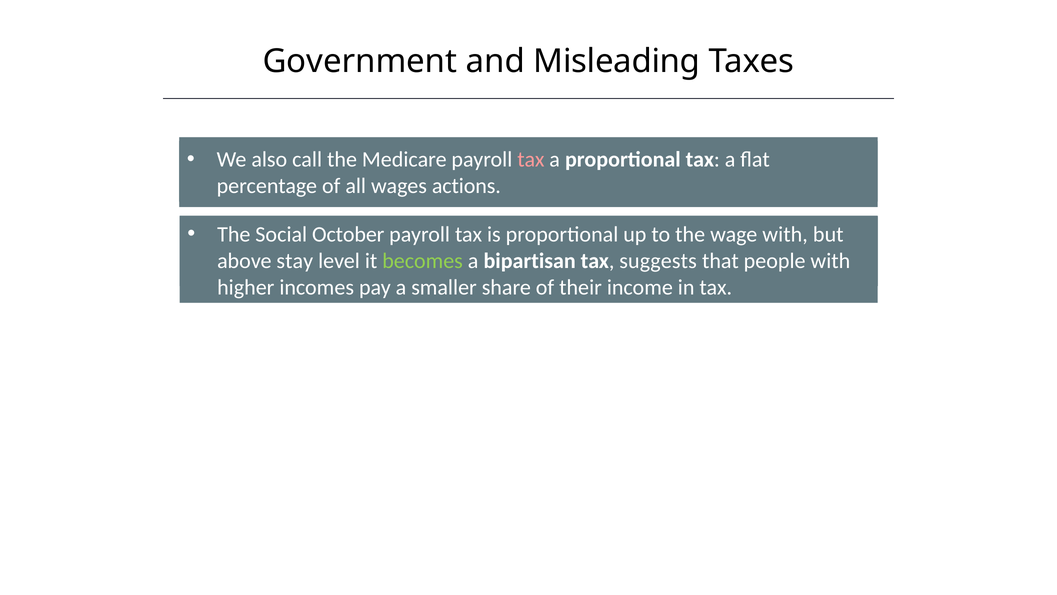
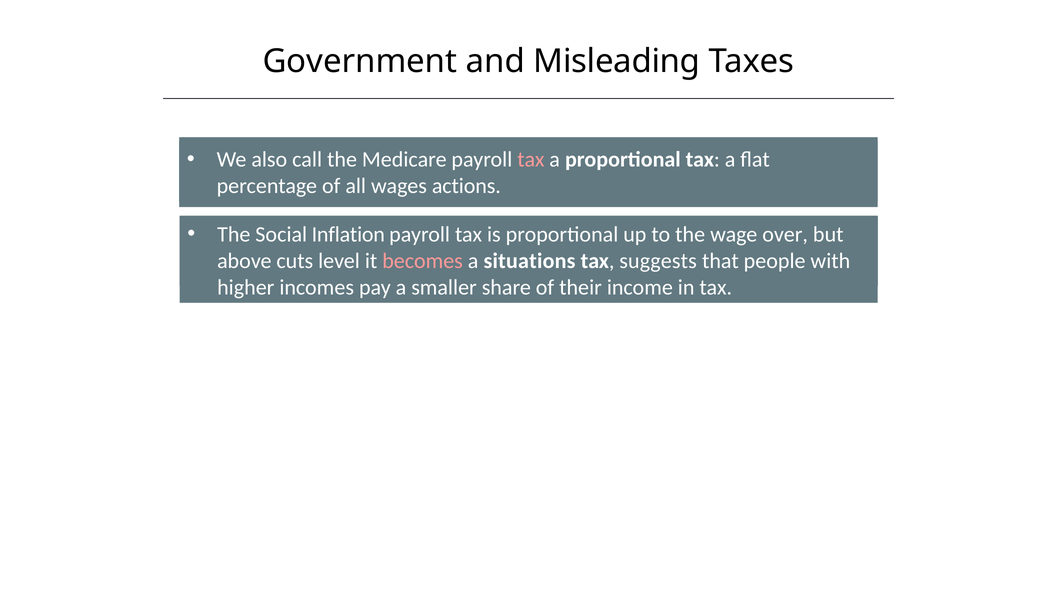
October: October -> Inflation (348, 234)
wage with: with -> over (785, 234)
stay: stay -> cuts (295, 261)
becomes colour: light green -> pink (423, 261)
bipartisan: bipartisan -> situations (530, 261)
